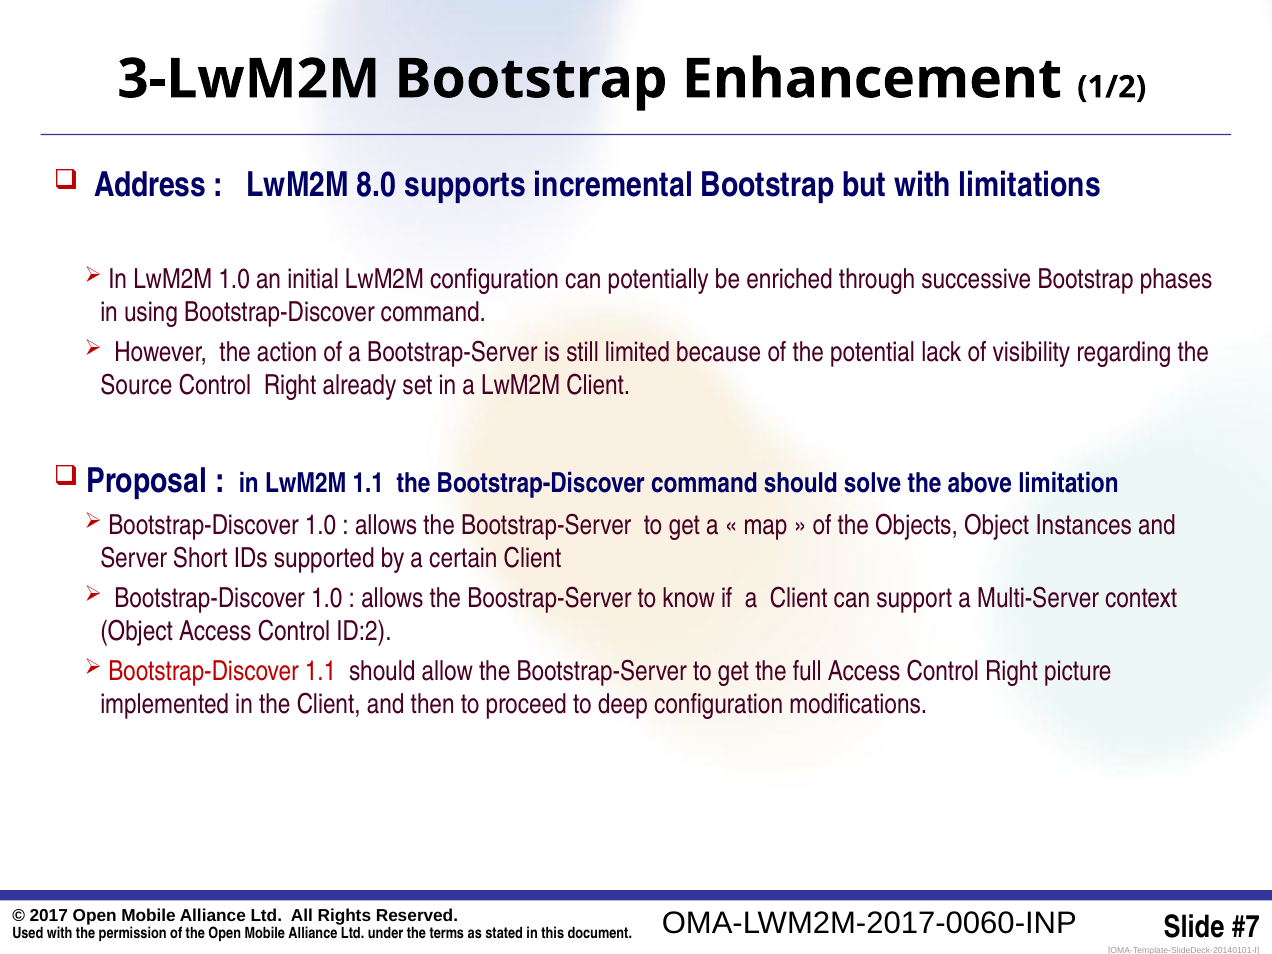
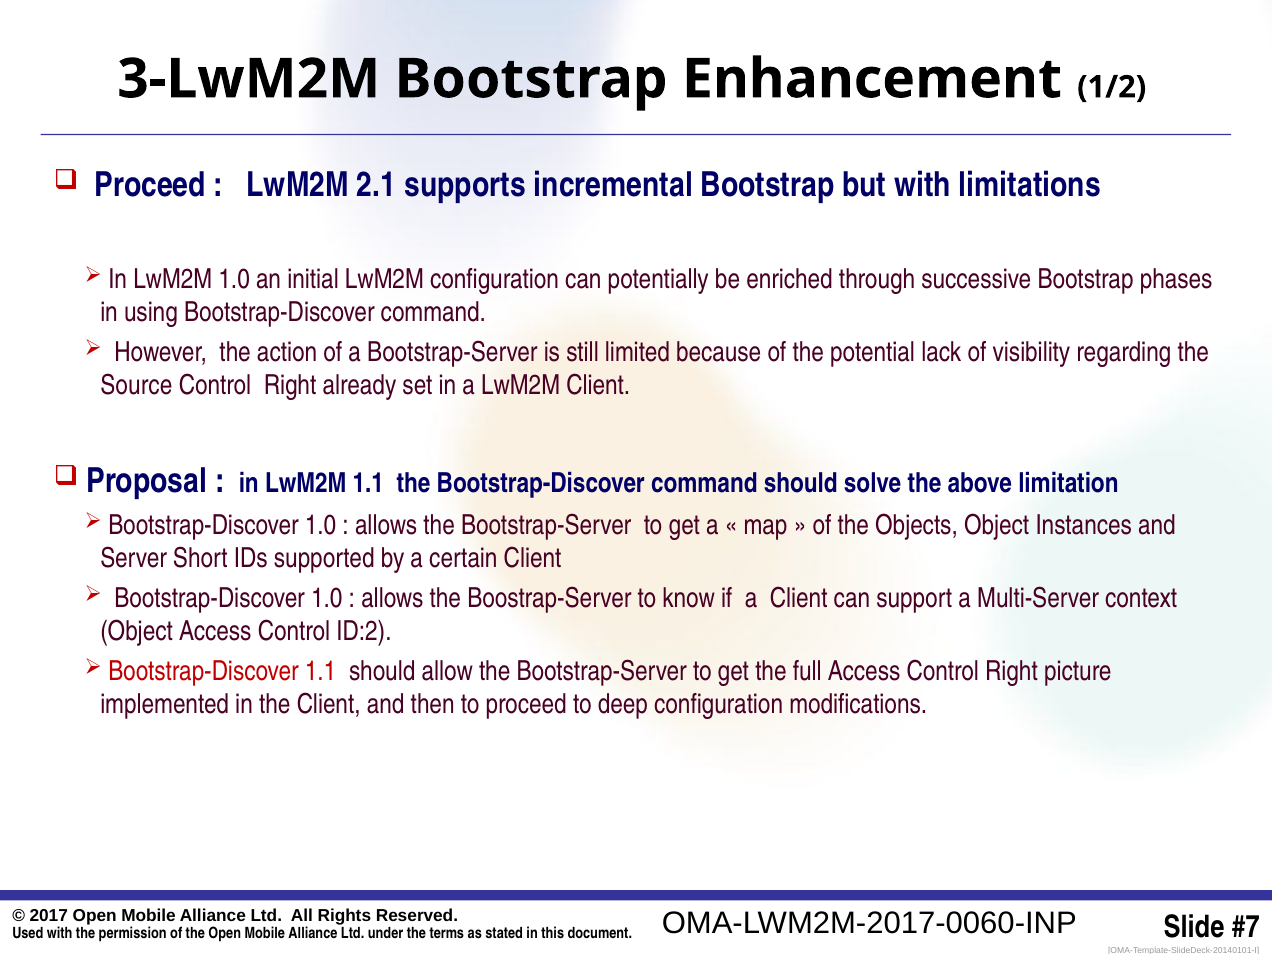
Address: Address -> Proceed (150, 185)
8.0: 8.0 -> 2.1 (377, 185)
